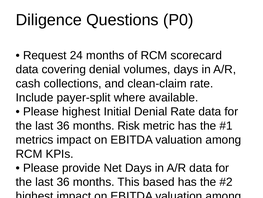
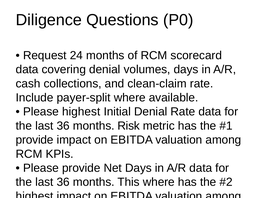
metrics: metrics -> provide (35, 139)
This based: based -> where (159, 181)
